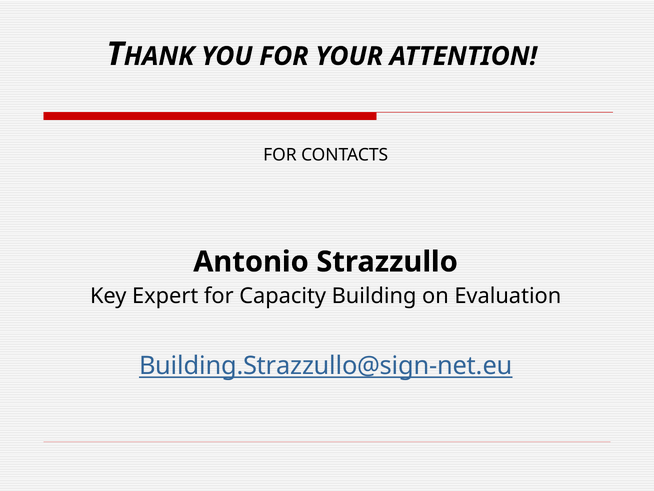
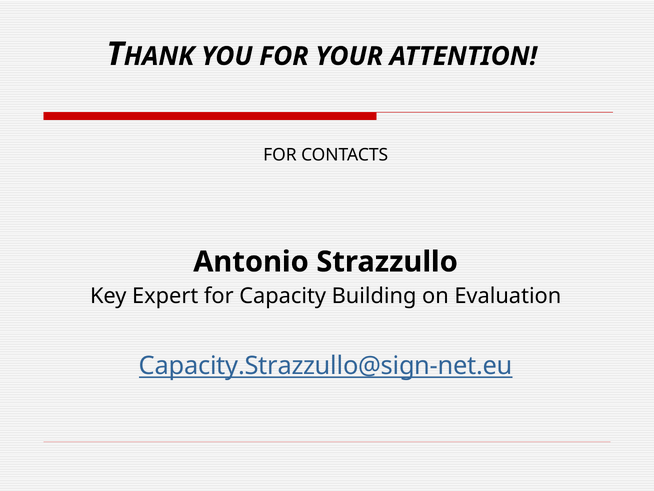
Building.Strazzullo@sign-net.eu: Building.Strazzullo@sign-net.eu -> Capacity.Strazzullo@sign-net.eu (326, 365)
